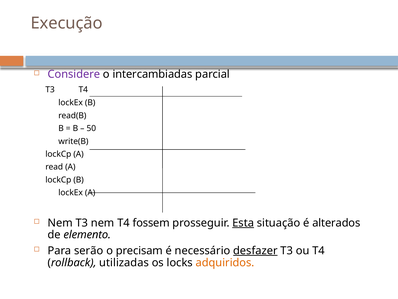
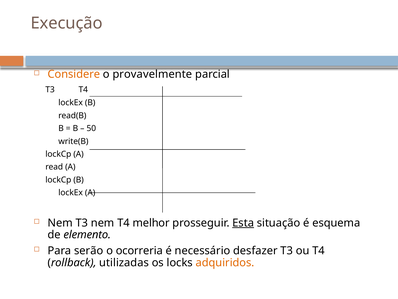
Considere colour: purple -> orange (74, 74)
intercambiadas: intercambiadas -> provavelmente (152, 74)
fossem: fossem -> melhor (151, 223)
alterados: alterados -> esquema (336, 223)
precisam: precisam -> ocorreria (139, 250)
desfazer underline: present -> none (255, 250)
